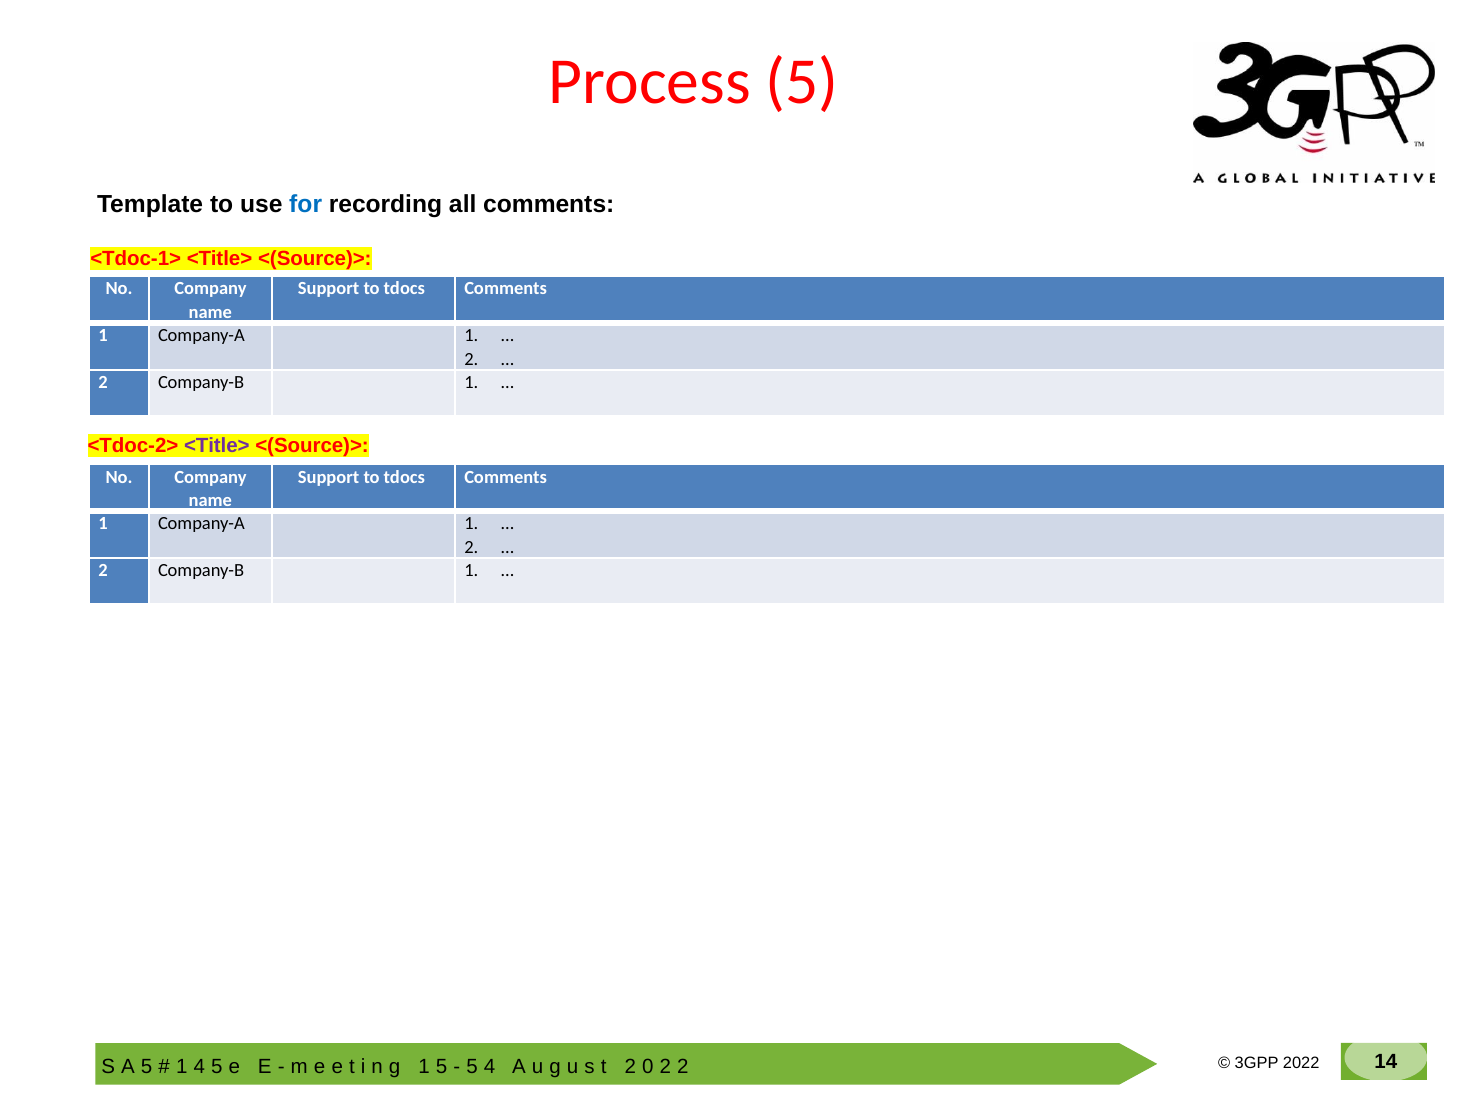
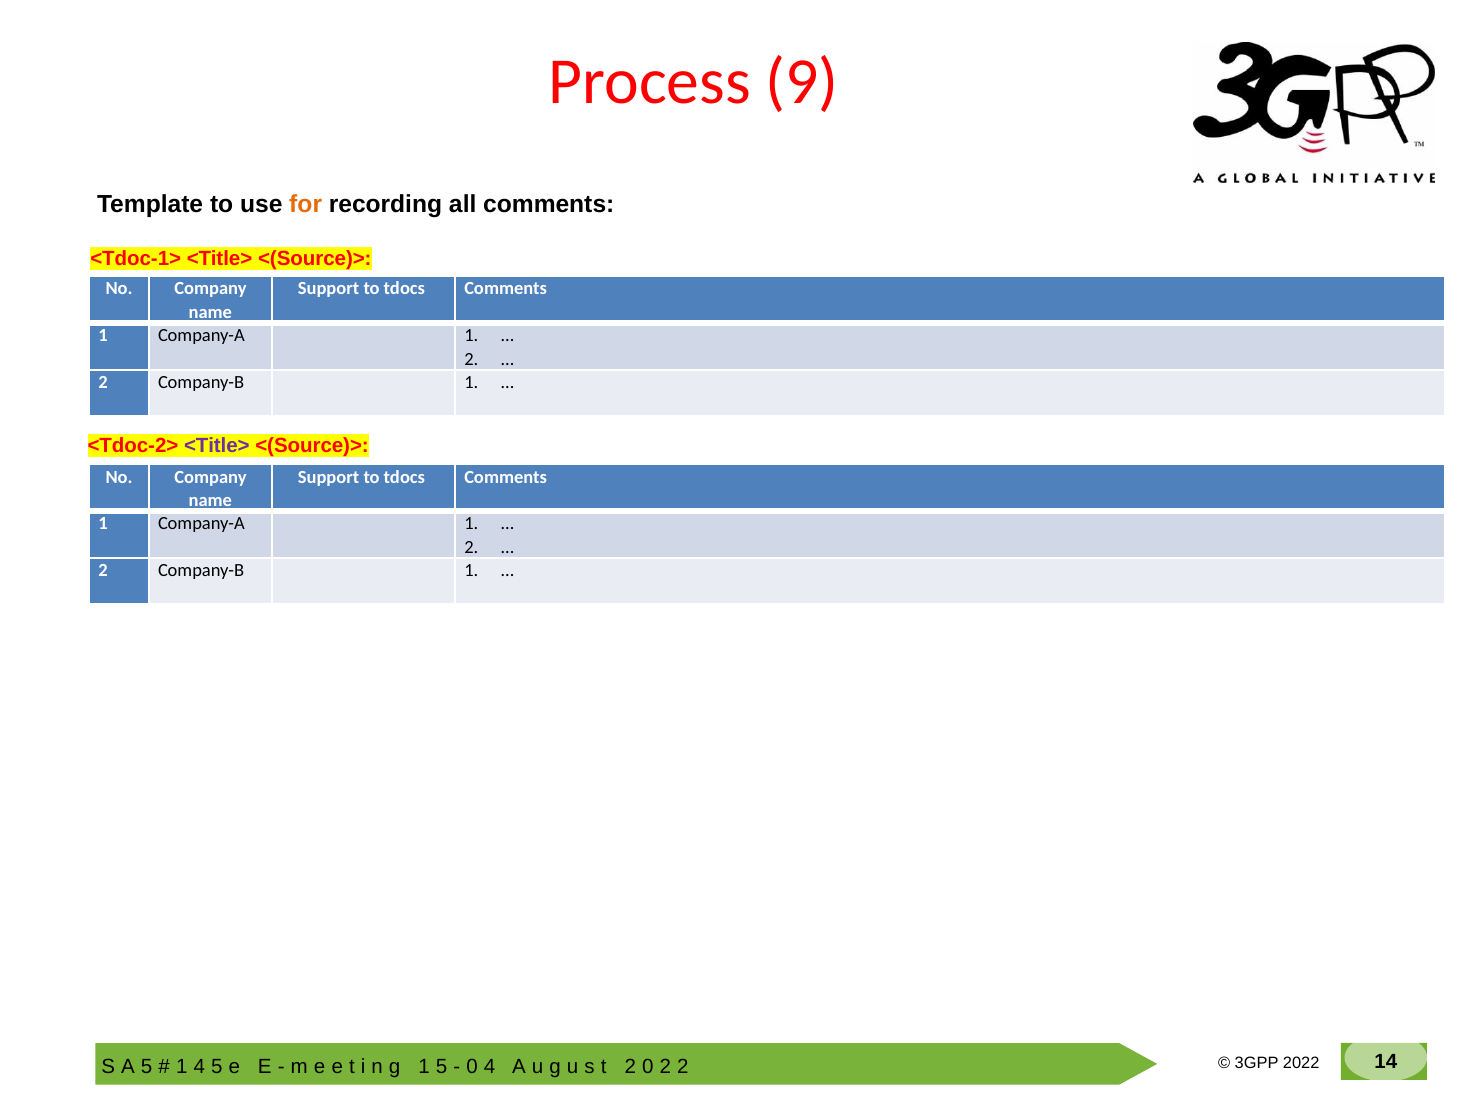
Process 5: 5 -> 9 (802, 81)
for colour: blue -> orange (306, 204)
5: 5 -> 0 (472, 1066)
